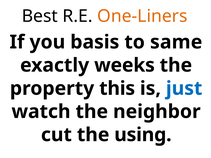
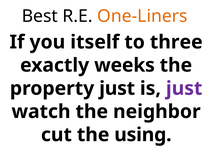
basis: basis -> itself (95, 42)
same: same -> three (176, 42)
property this: this -> just (117, 89)
just colour: blue -> purple (184, 89)
